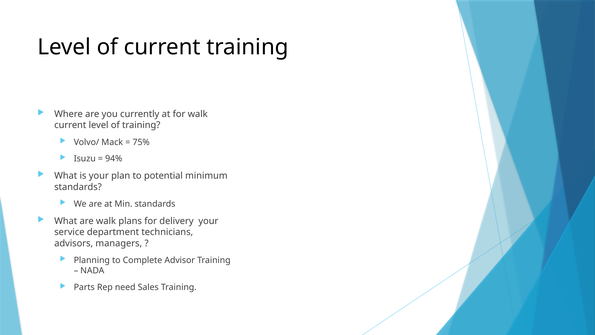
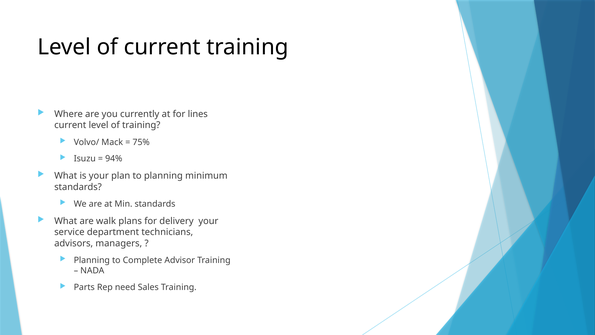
for walk: walk -> lines (198, 114)
to potential: potential -> planning (163, 176)
